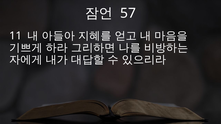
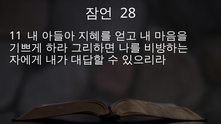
57: 57 -> 28 (128, 13)
